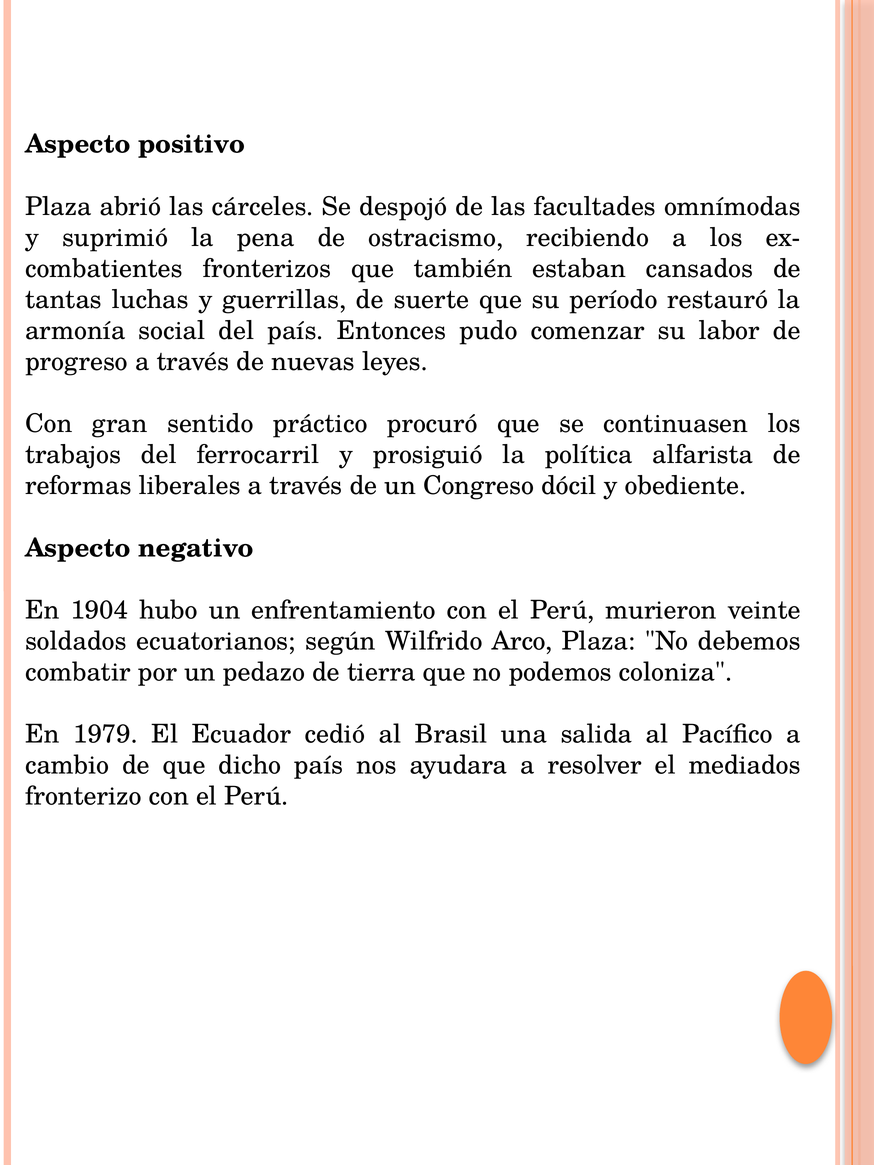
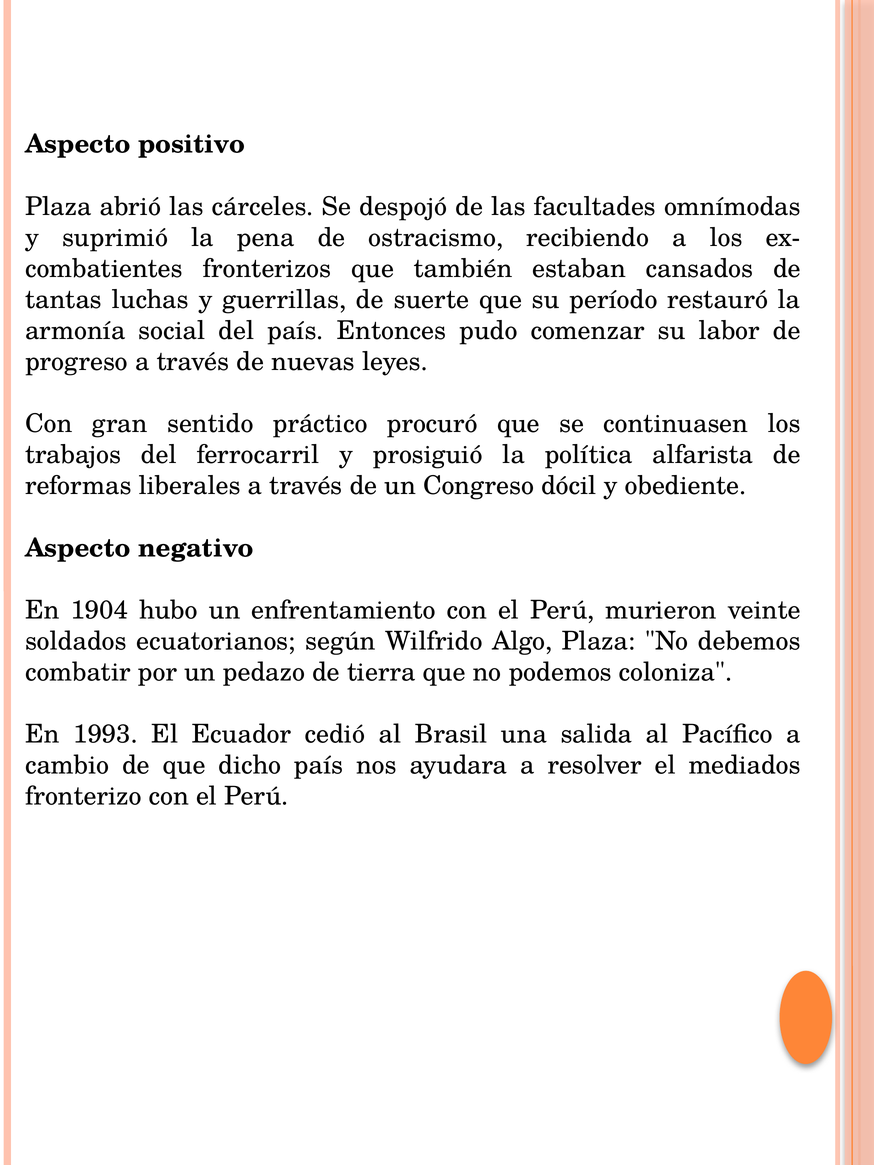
Arco: Arco -> Algo (522, 641)
1979: 1979 -> 1993 (105, 735)
